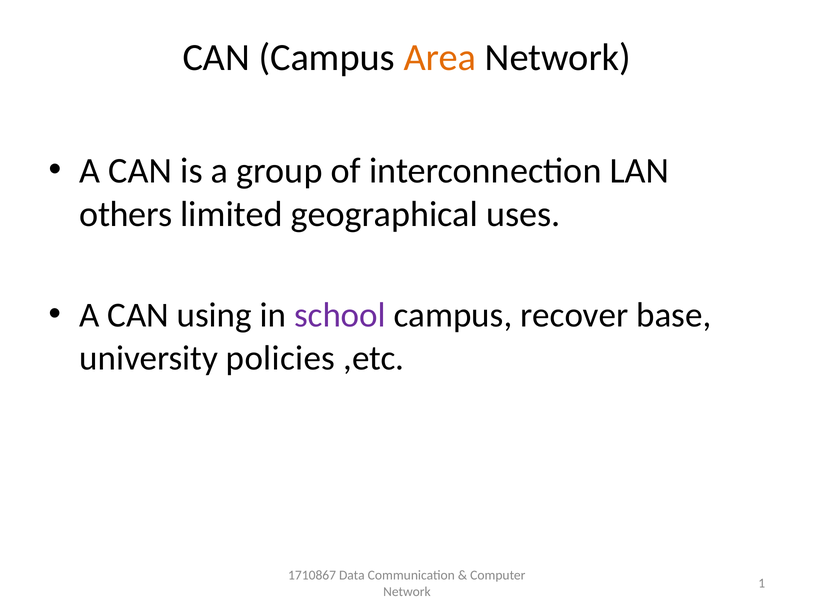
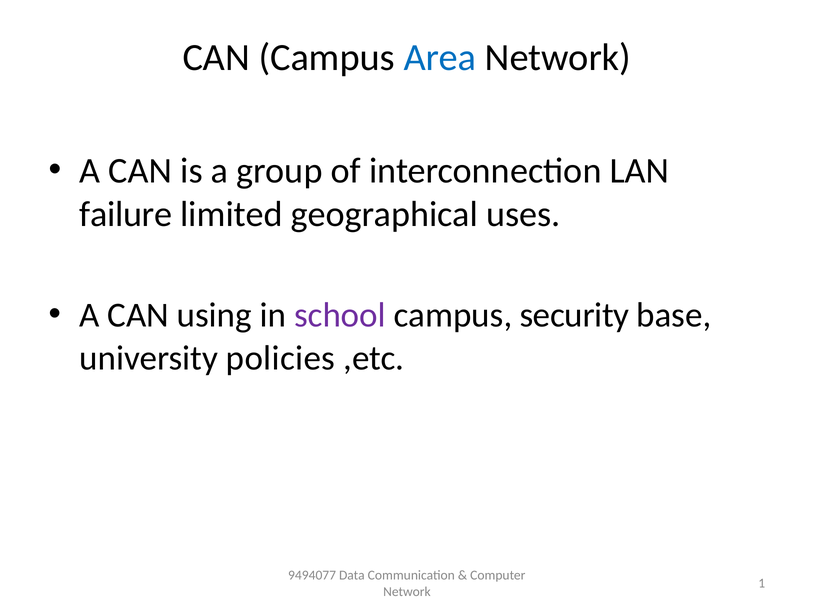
Area colour: orange -> blue (440, 58)
others: others -> failure (126, 214)
recover: recover -> security (574, 315)
1710867: 1710867 -> 9494077 (312, 575)
